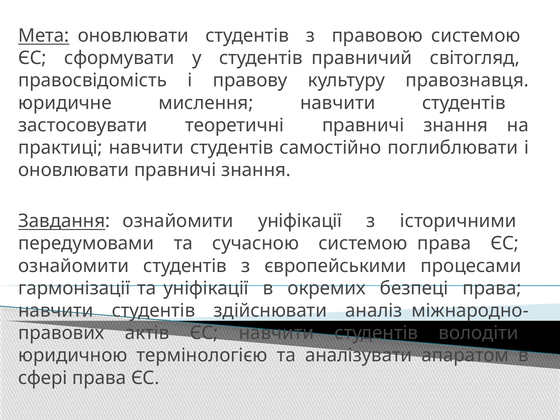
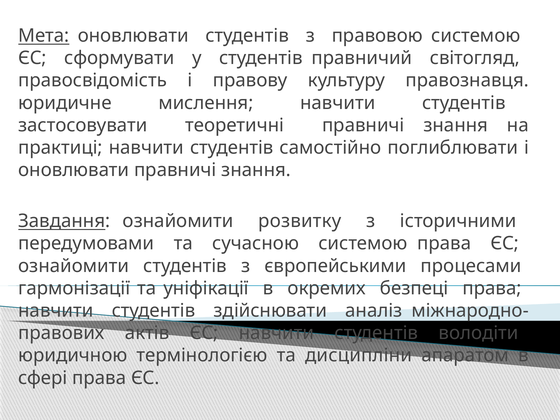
ознайомити уніфікації: уніфікації -> розвитку (300, 221)
аналізувати: аналізувати -> дисципліни (359, 355)
